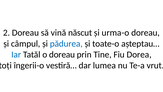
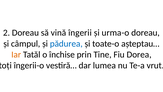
născut: născut -> îngerii (80, 33)
Iar colour: blue -> orange (16, 54)
o doreau: doreau -> închise (62, 54)
